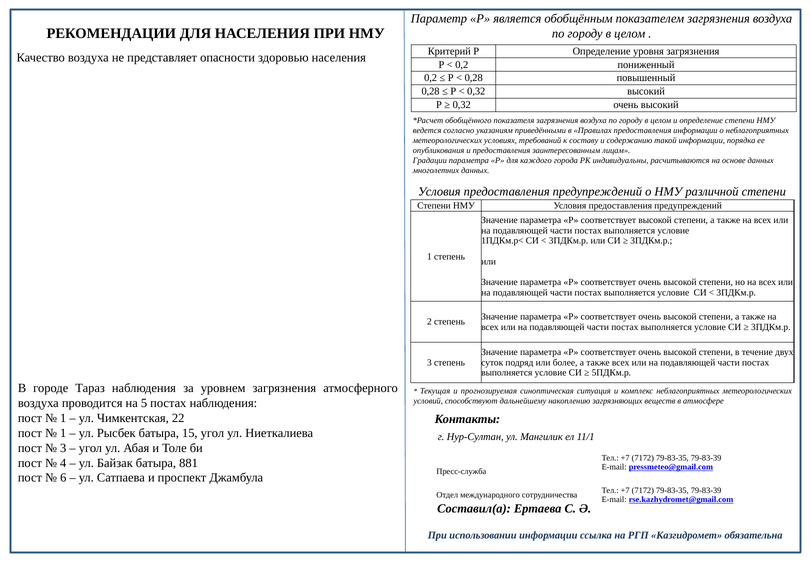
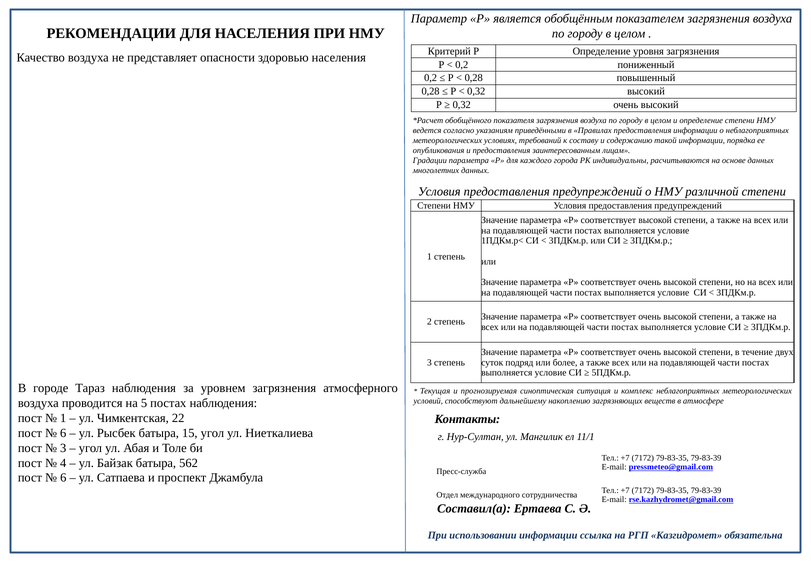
1: 1 -> 6 (63, 432)
881: 881 -> 562 (189, 462)
